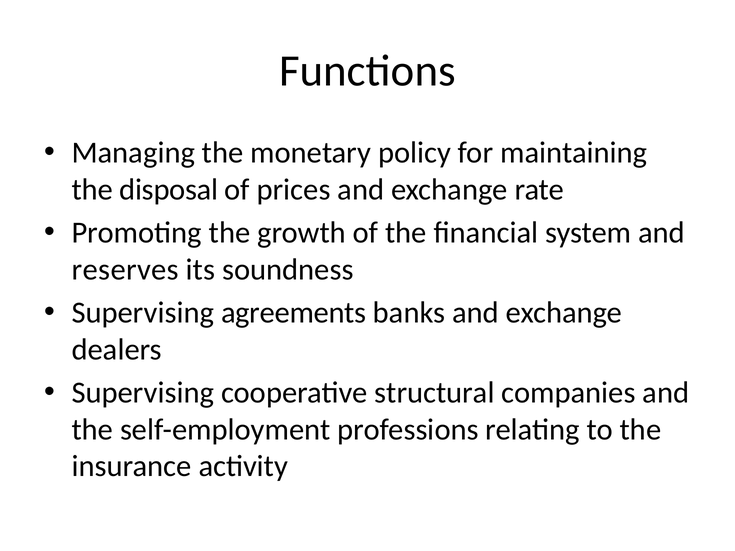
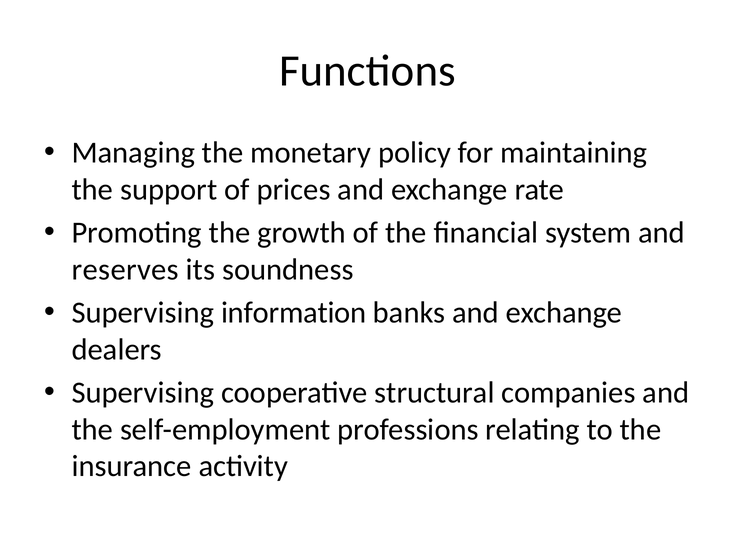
disposal: disposal -> support (169, 190)
agreements: agreements -> information (294, 313)
